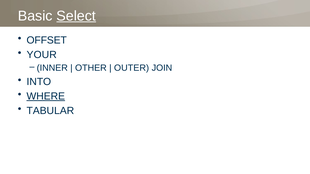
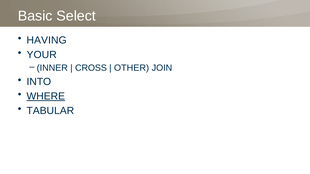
Select underline: present -> none (76, 16)
OFFSET: OFFSET -> HAVING (47, 40)
OTHER: OTHER -> CROSS (91, 68)
OUTER: OUTER -> OTHER (132, 68)
